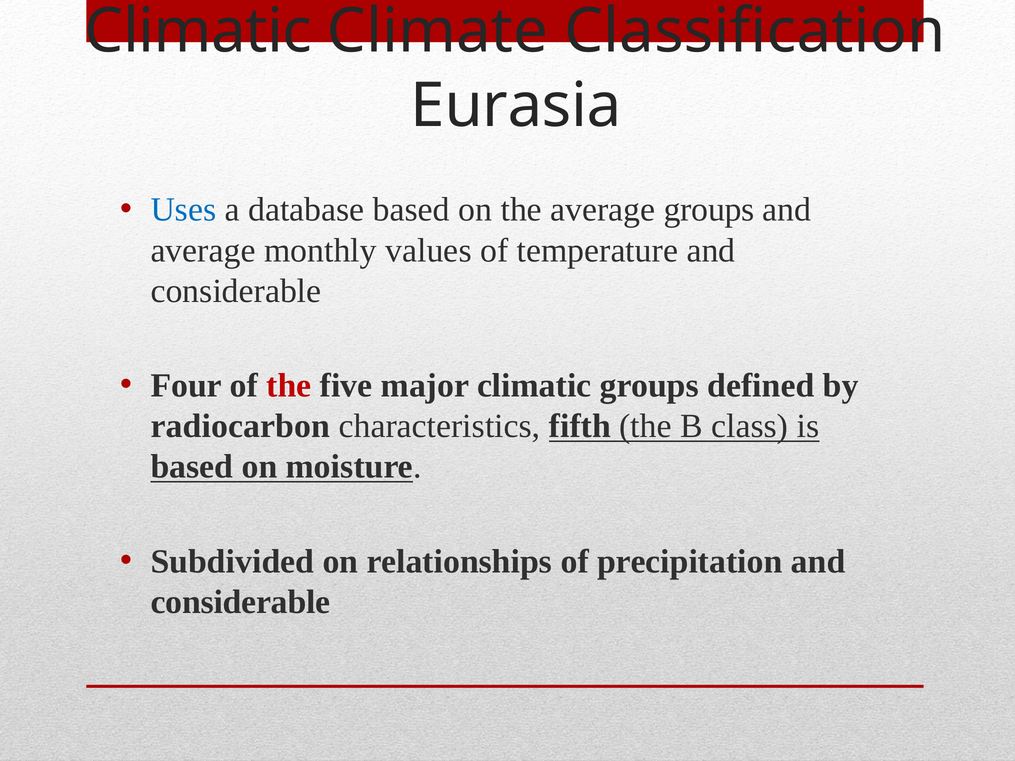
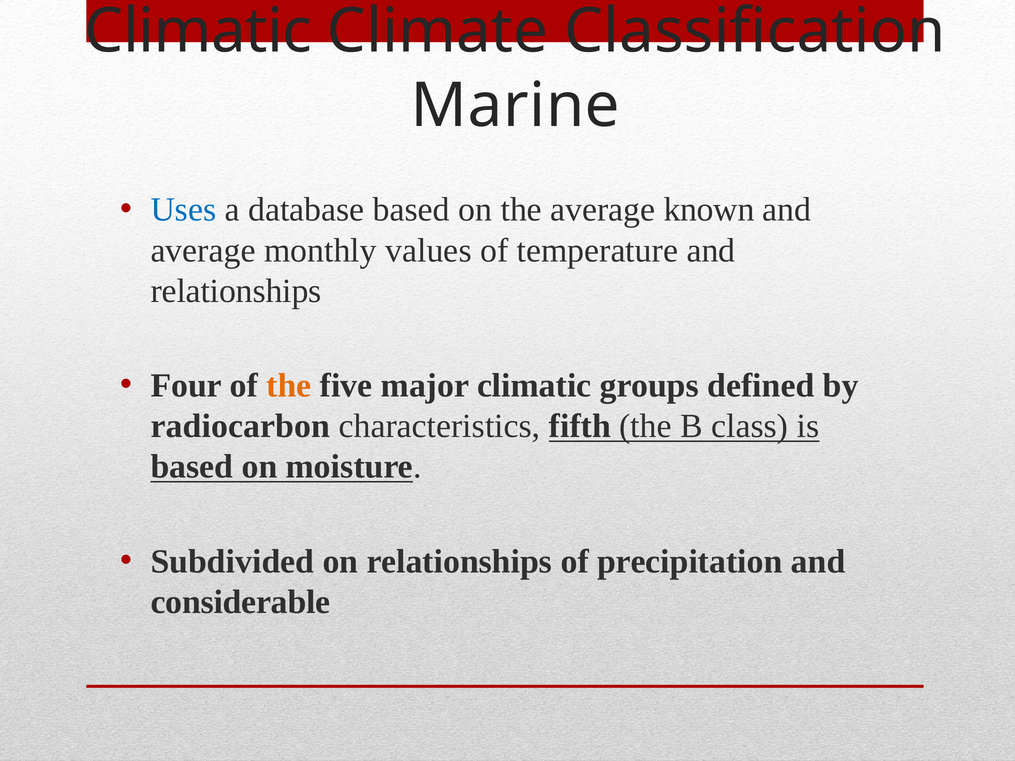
Eurasia: Eurasia -> Marine (515, 106)
average groups: groups -> known (709, 210)
considerable: considerable -> relationships (236, 291)
the colour: red -> orange (289, 386)
